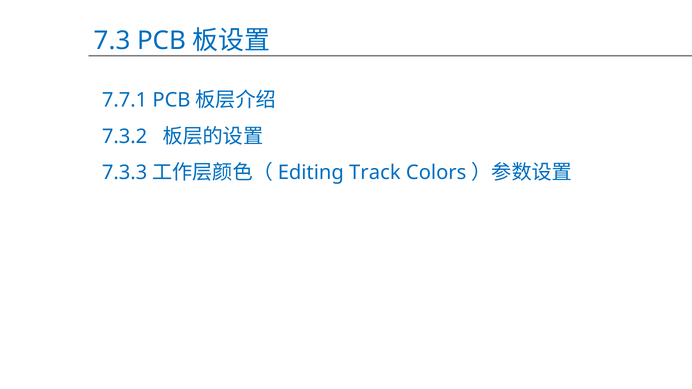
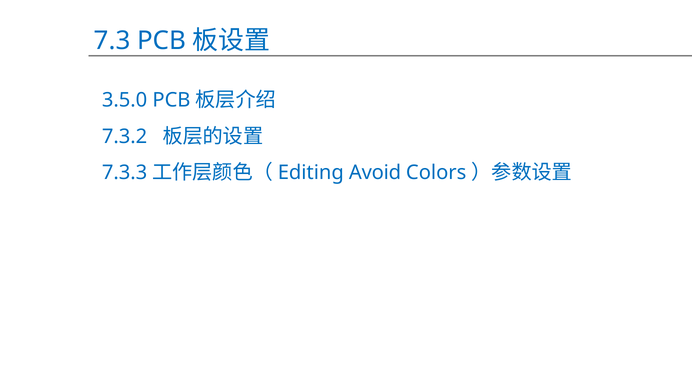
7.7.1: 7.7.1 -> 3.5.0 (125, 100)
Track: Track -> Avoid (375, 173)
